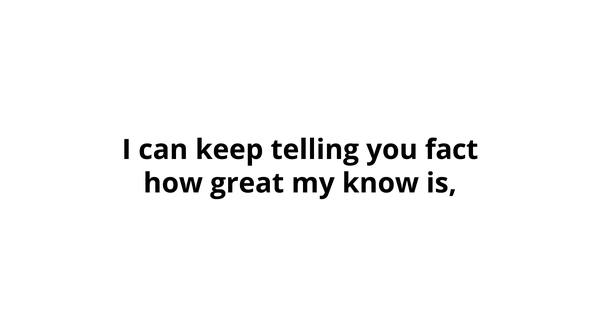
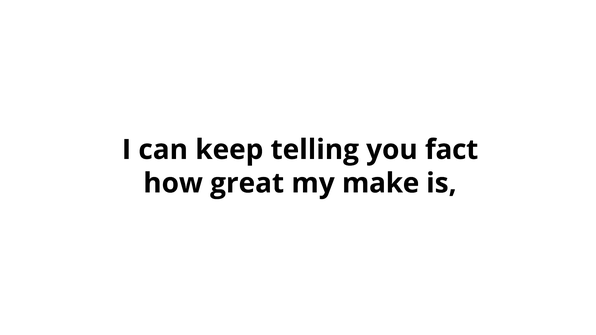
know: know -> make (381, 183)
